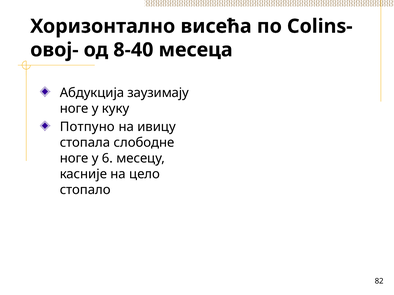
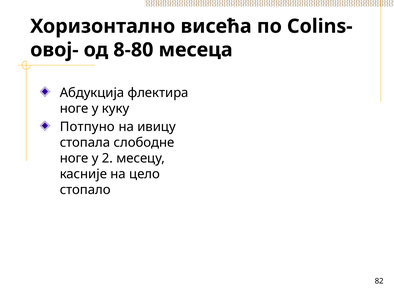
8-40: 8-40 -> 8-80 (133, 50)
заузимају: заузимају -> флектира (158, 93)
6: 6 -> 2 (107, 159)
